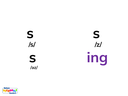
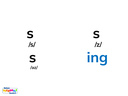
ing colour: purple -> blue (97, 58)
